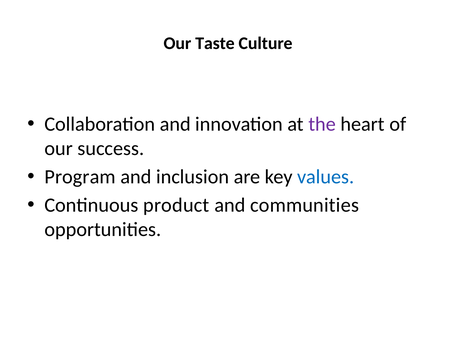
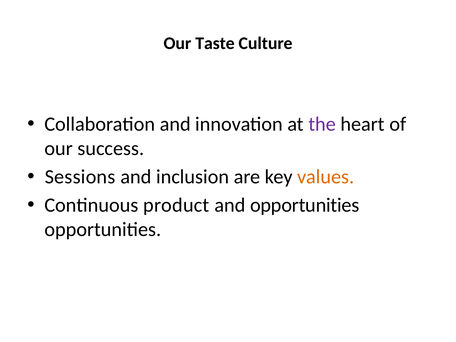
Program: Program -> Sessions (80, 177)
values colour: blue -> orange (326, 177)
and communities: communities -> opportunities (305, 205)
